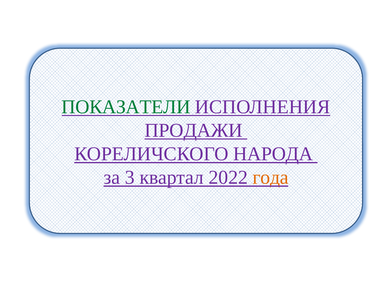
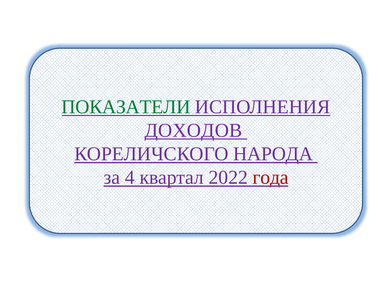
ПРОДАЖИ: ПРОДАЖИ -> ДОХОДОВ (193, 130)
3: 3 -> 4 (130, 177)
года colour: orange -> red (271, 177)
